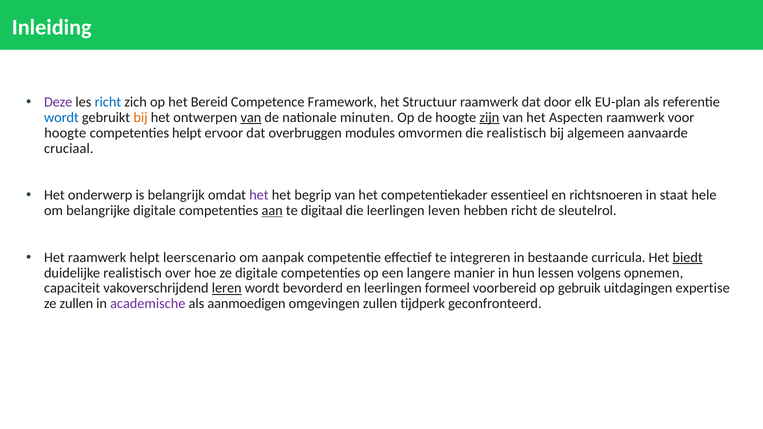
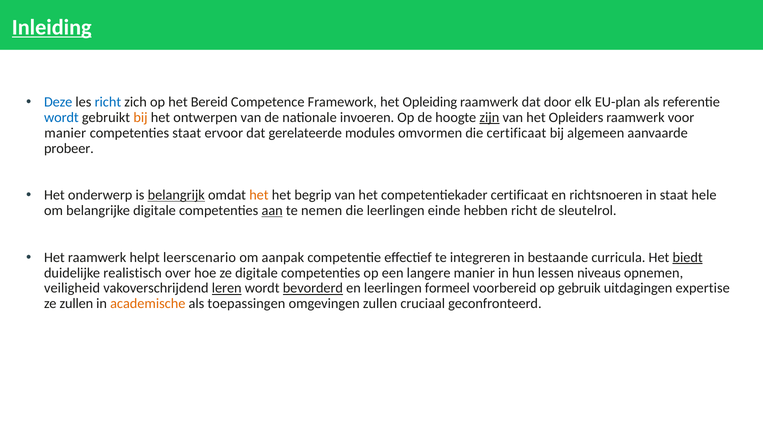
Inleiding underline: none -> present (52, 27)
Deze colour: purple -> blue (58, 102)
Structuur: Structuur -> Opleiding (430, 102)
van underline: present -> none (251, 118)
minuten: minuten -> invoeren (367, 118)
Aspecten: Aspecten -> Opleiders (576, 118)
hoogte: hoogte -> manier (65, 133)
competenties helpt: helpt -> staat (187, 133)
overbruggen: overbruggen -> gerelateerde (305, 133)
die realistisch: realistisch -> certificaat (516, 133)
cruciaal: cruciaal -> probeer (69, 148)
belangrijk underline: none -> present (176, 195)
het colour: purple -> orange (259, 195)
competentiekader essentieel: essentieel -> certificaat (520, 195)
digitaal: digitaal -> nemen (322, 211)
leven: leven -> einde (444, 211)
volgens: volgens -> niveaus (599, 273)
capaciteit: capaciteit -> veiligheid (72, 288)
bevorderd underline: none -> present (313, 288)
academische colour: purple -> orange (148, 304)
aanmoedigen: aanmoedigen -> toepassingen (246, 304)
tijdperk: tijdperk -> cruciaal (423, 304)
